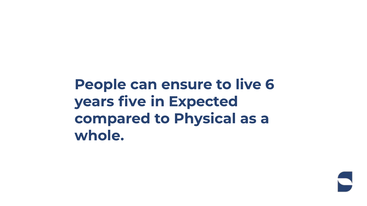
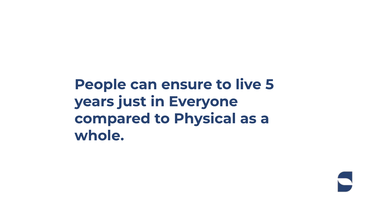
6: 6 -> 5 (270, 85)
five: five -> just (132, 102)
Expected: Expected -> Everyone (203, 102)
